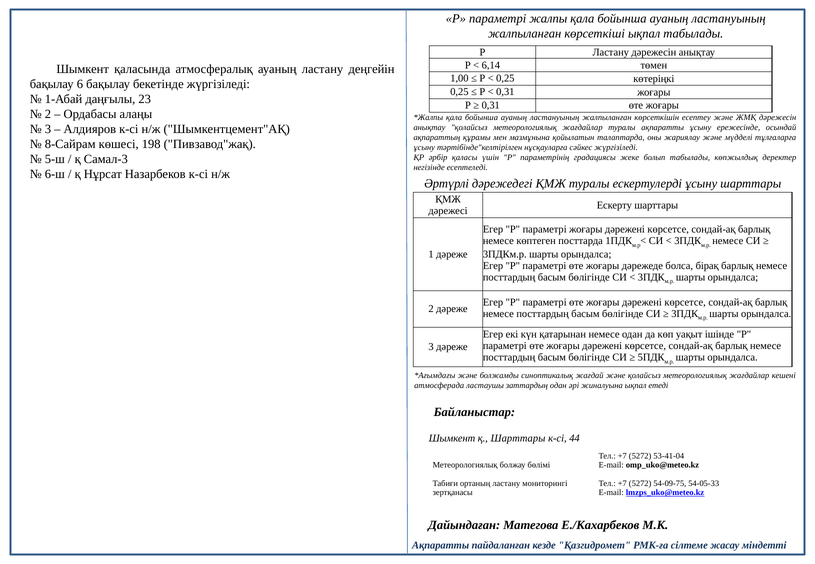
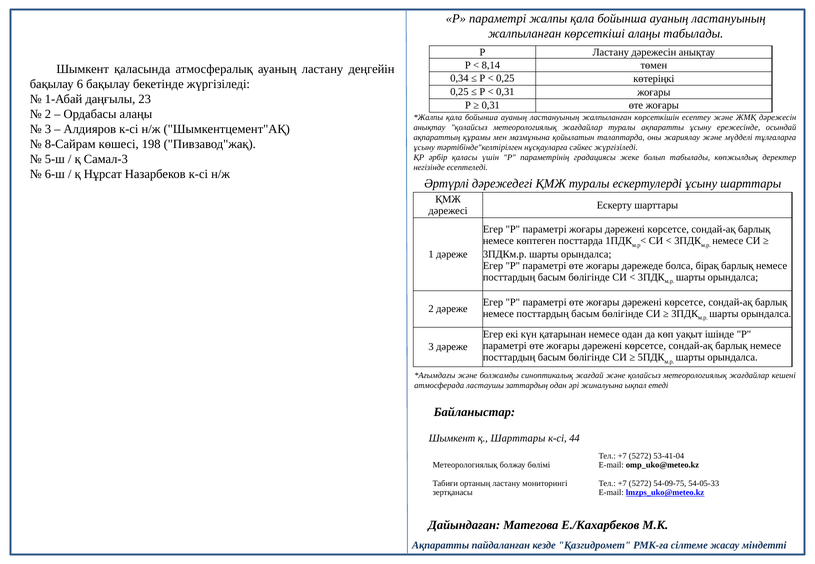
көрсеткіші ықпал: ықпал -> алаңы (644, 34)
6,14: 6,14 -> 8,14 (491, 65)
1,00: 1,00 -> 0,34 (459, 79)
